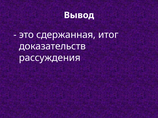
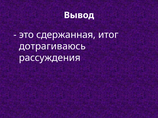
доказательств: доказательств -> дотрагиваюсь (52, 46)
